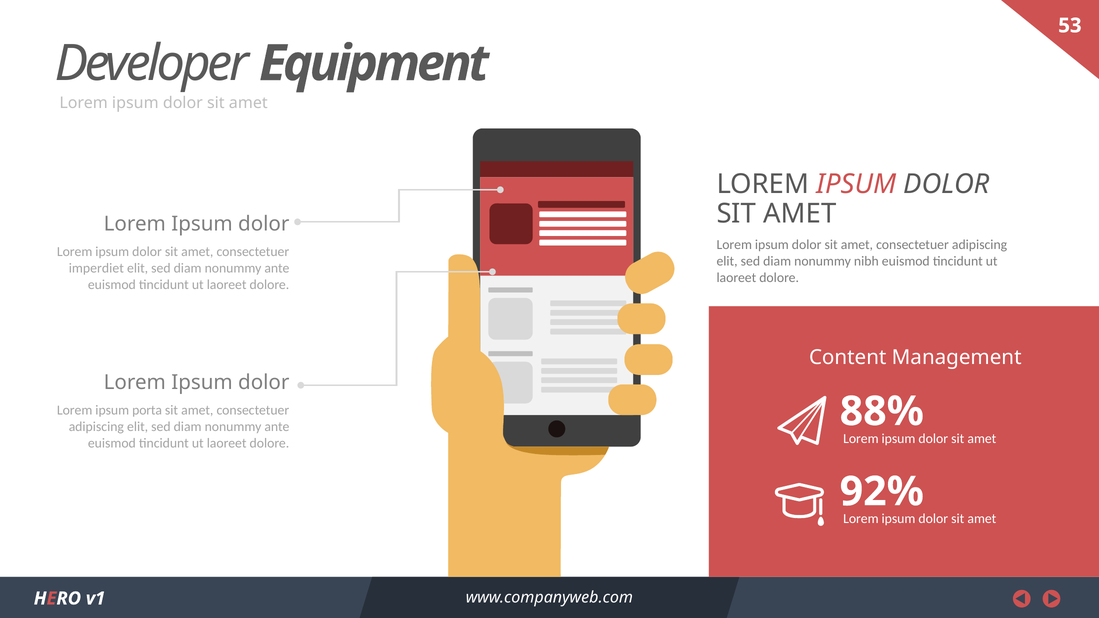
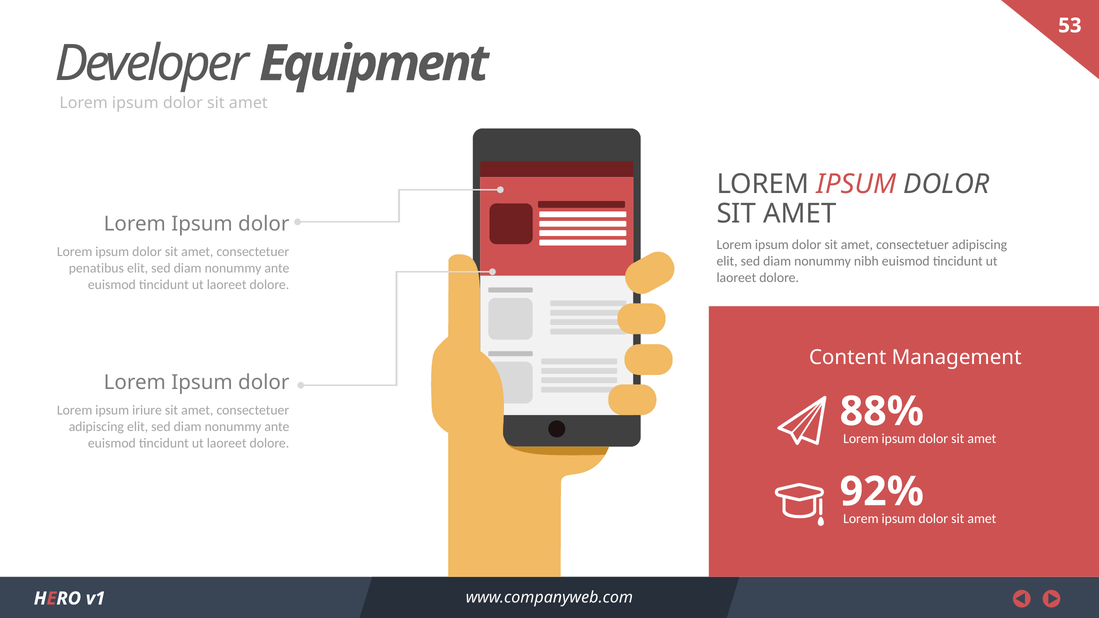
imperdiet: imperdiet -> penatibus (96, 268)
porta: porta -> iriure (147, 411)
